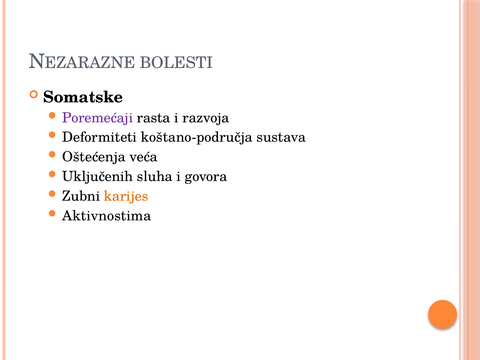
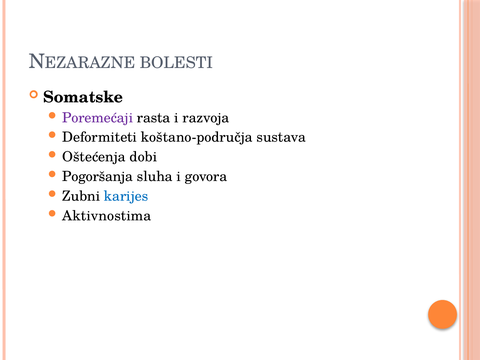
veća: veća -> dobi (143, 157)
Uključenih: Uključenih -> Pogoršanja (98, 177)
karijes colour: orange -> blue (126, 196)
